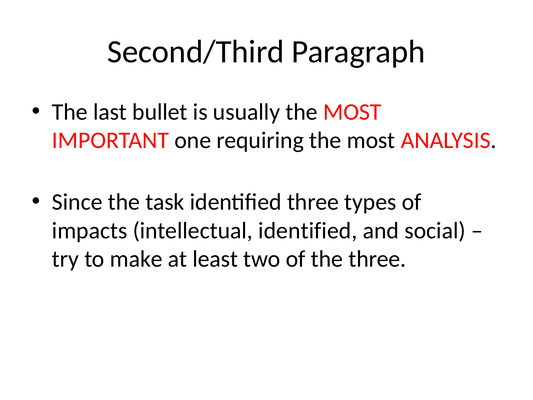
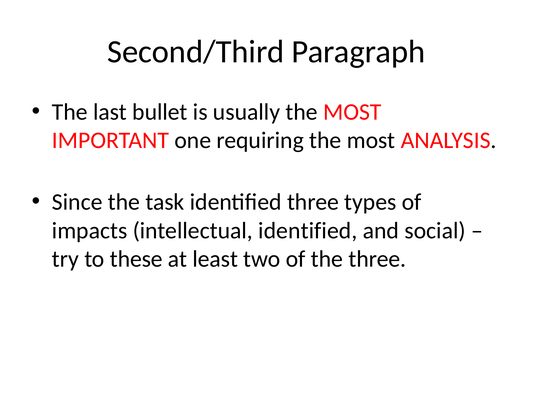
make: make -> these (136, 259)
